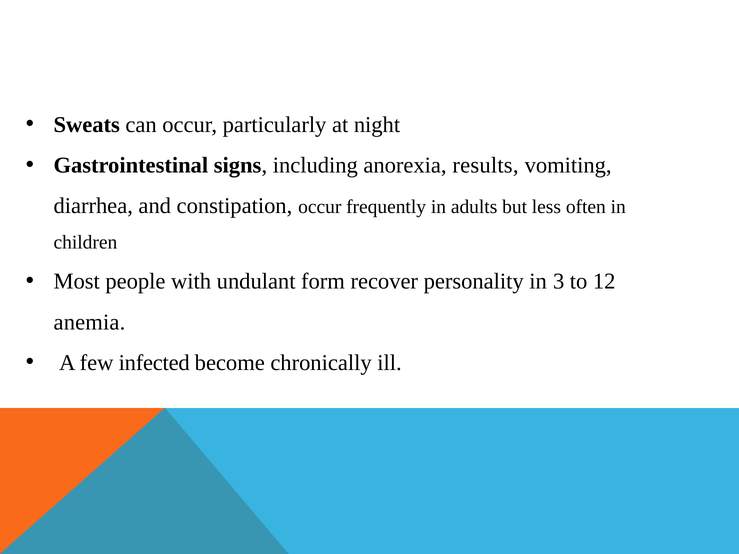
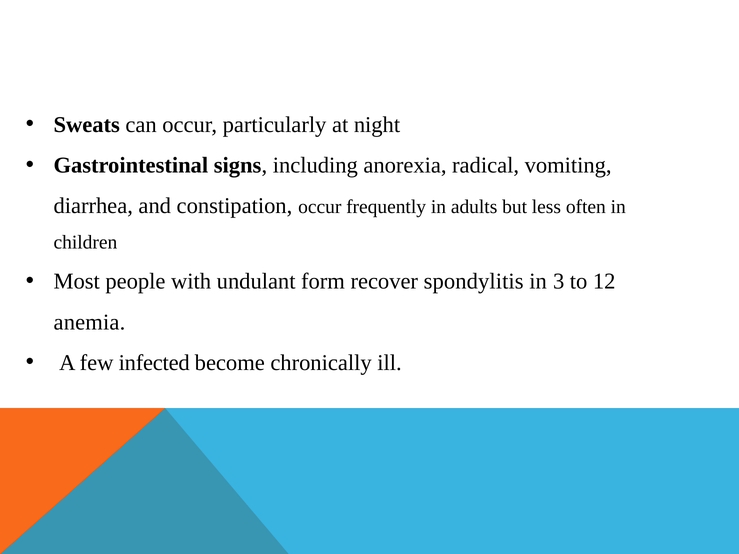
results: results -> radical (486, 165)
personality: personality -> spondylitis (474, 282)
